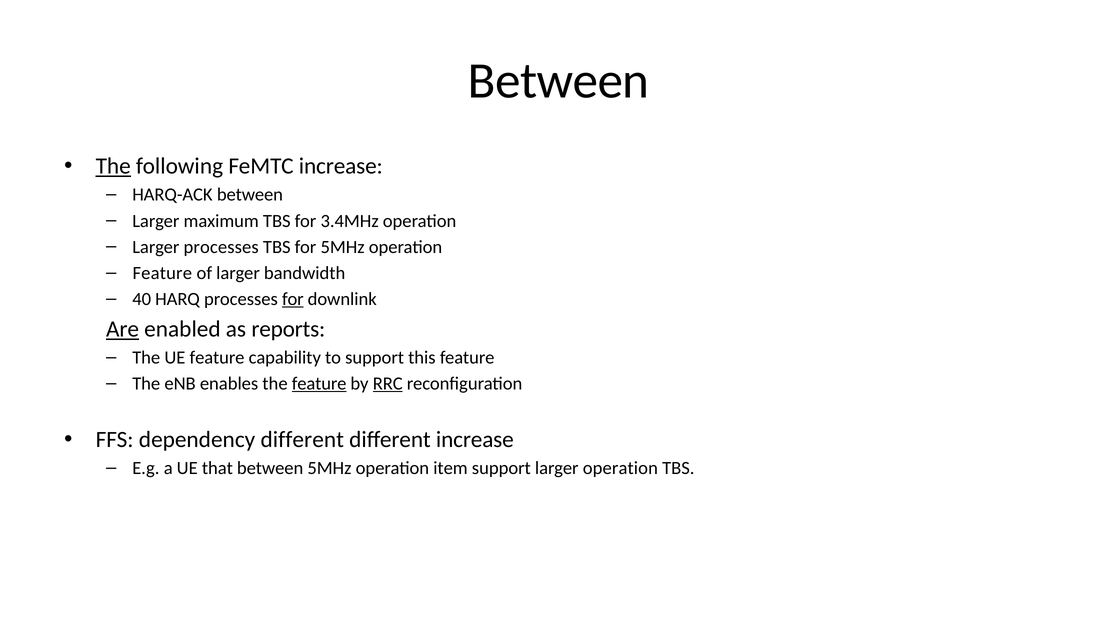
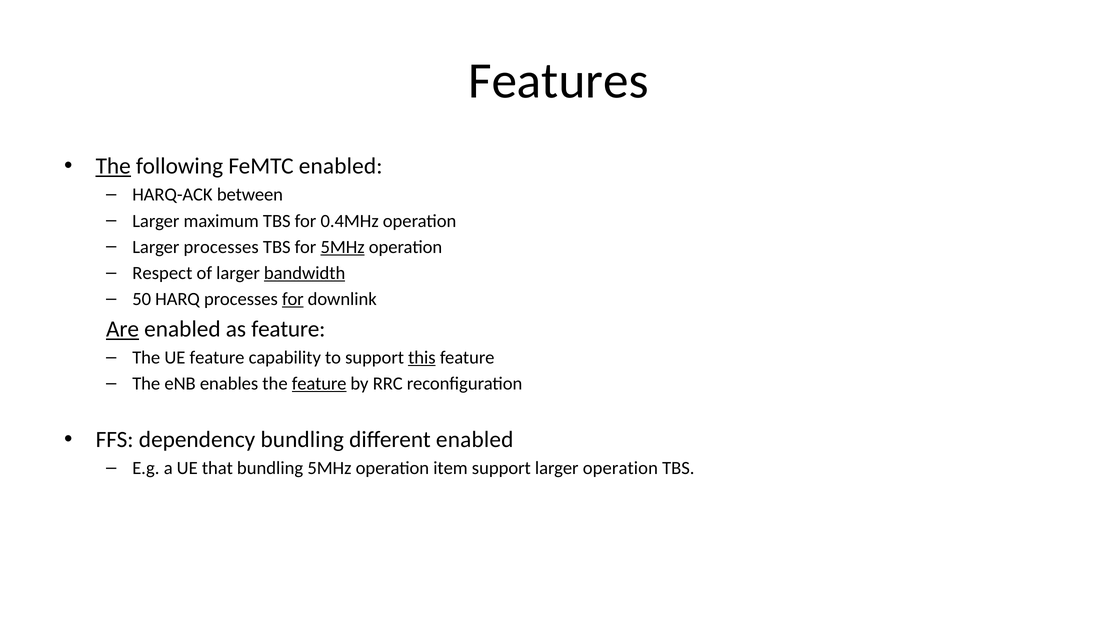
Between: Between -> Features (558, 81)
FeMTC increase: increase -> enabled (341, 166)
3.4MHz: 3.4MHz -> 0.4MHz (350, 221)
5MHz underline: none -> present (343, 247)
Feature: Feature -> Respect (162, 273)
bandwidth underline: none -> present (305, 273)
40: 40 -> 50 (142, 299)
as reports: reports -> feature (288, 329)
this underline: none -> present (422, 358)
RRC underline: present -> none (388, 384)
dependency different: different -> bundling (302, 440)
different increase: increase -> enabled (475, 440)
that between: between -> bundling (270, 469)
